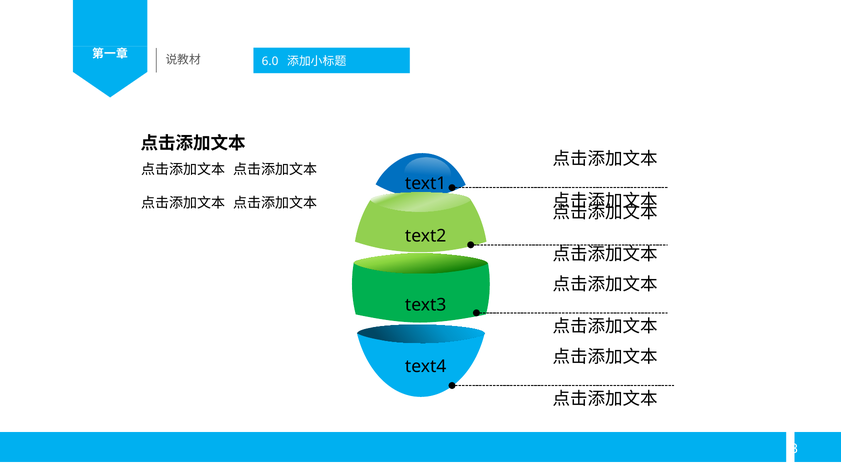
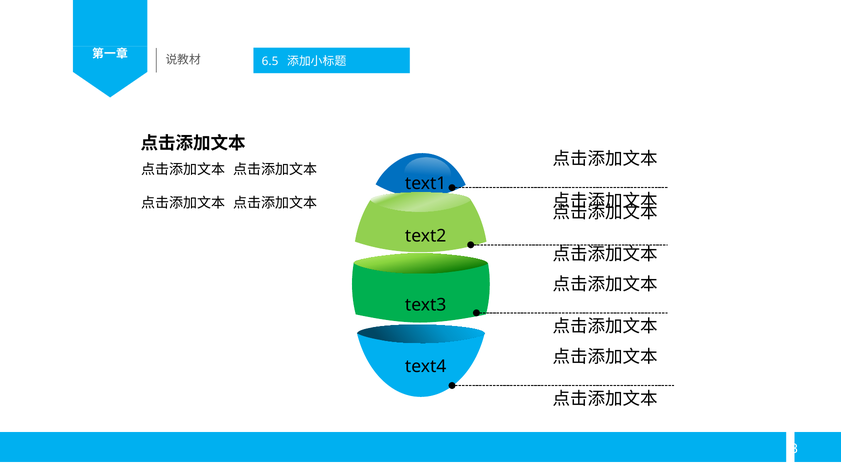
6.0: 6.0 -> 6.5 (270, 61)
